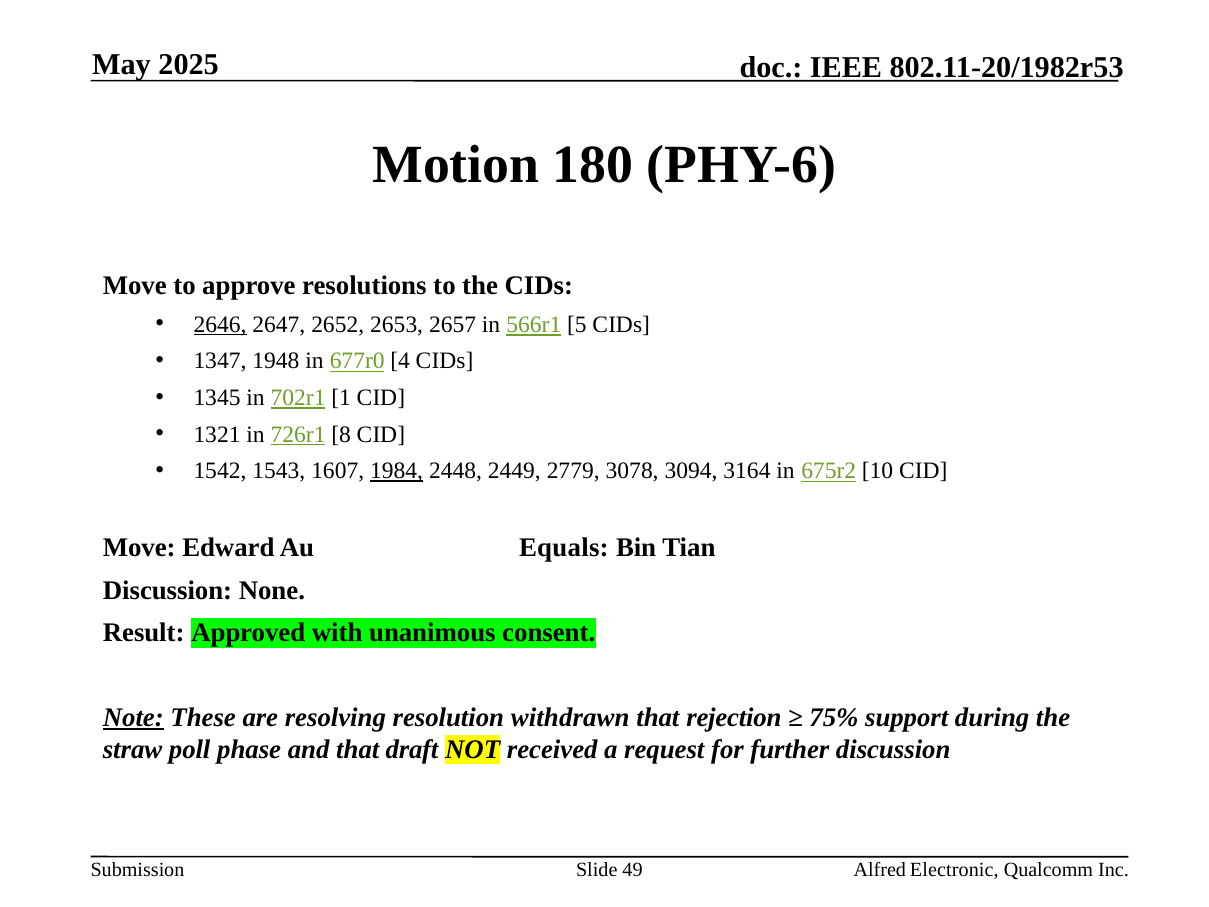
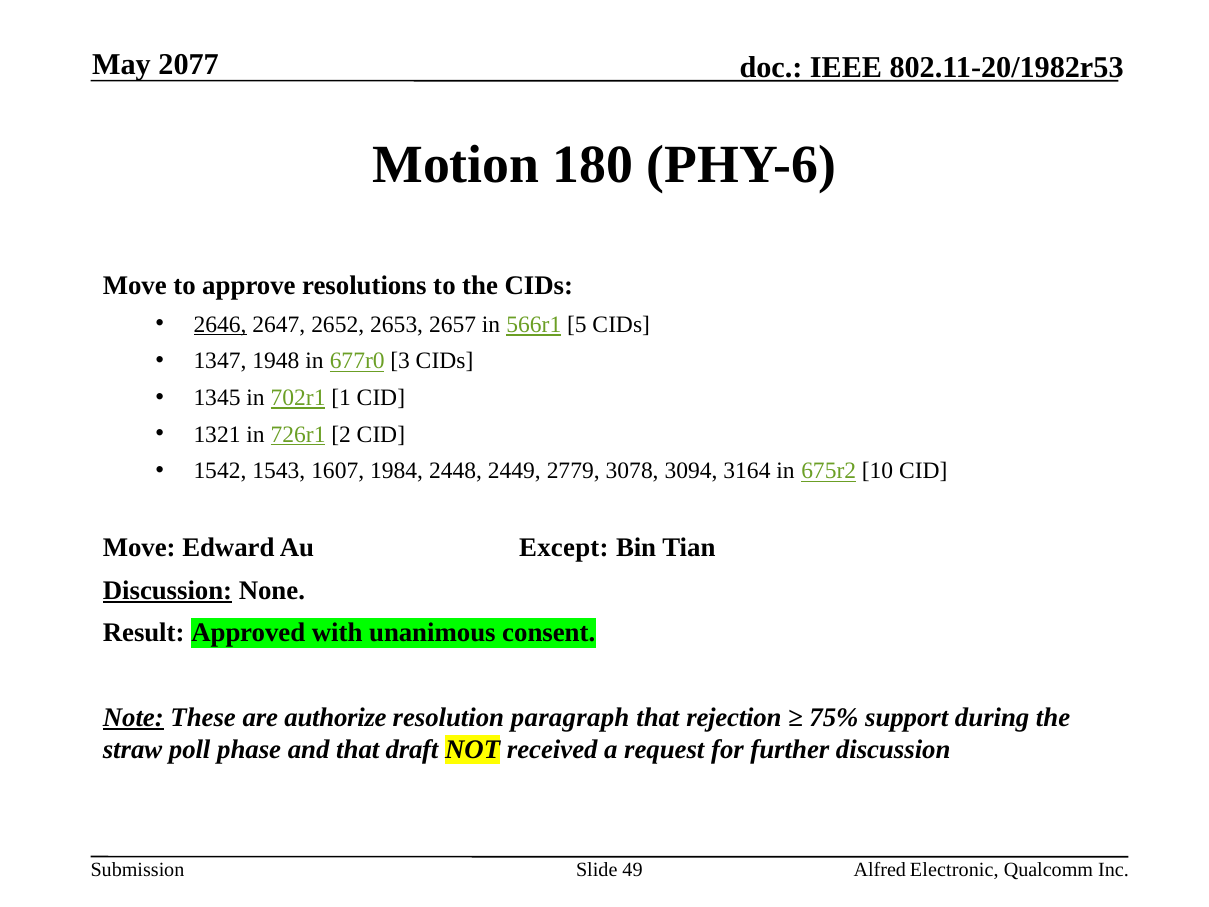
2025: 2025 -> 2077 (189, 64)
4: 4 -> 3 (400, 361)
8: 8 -> 2 (341, 434)
1984 underline: present -> none (397, 471)
Equals: Equals -> Except (564, 548)
Discussion underline: none -> present (168, 590)
resolving: resolving -> authorize (336, 717)
withdrawn: withdrawn -> paragraph (570, 717)
